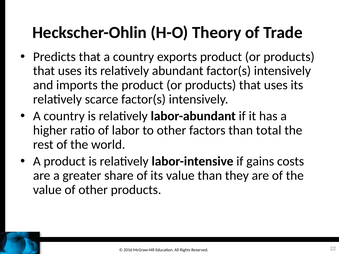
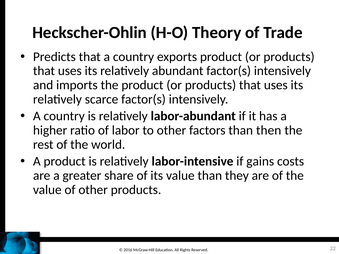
total: total -> then (269, 130)
